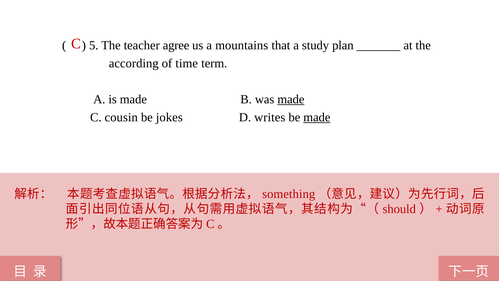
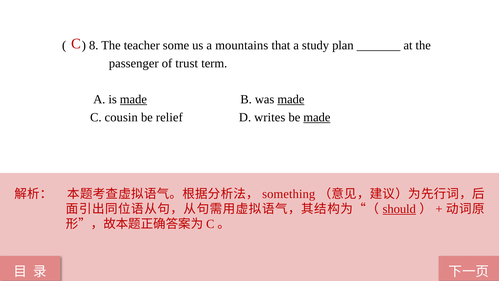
5: 5 -> 8 (94, 45)
agree: agree -> some (176, 45)
according: according -> passenger (134, 63)
time: time -> trust (187, 63)
made underline: none -> present (133, 99)
jokes: jokes -> relief (169, 117)
should underline: none -> present (399, 209)
